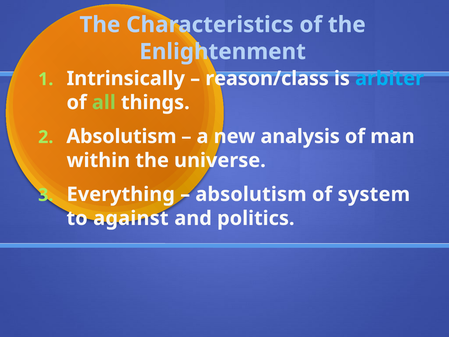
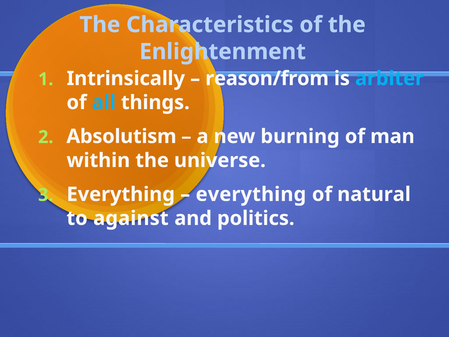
reason/class: reason/class -> reason/from (267, 78)
all colour: light green -> light blue (104, 102)
analysis: analysis -> burning (300, 136)
absolutism: absolutism -> everything (251, 194)
system: system -> natural (374, 194)
